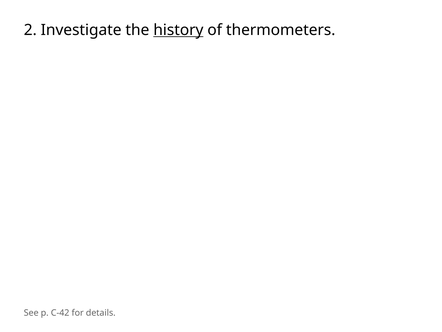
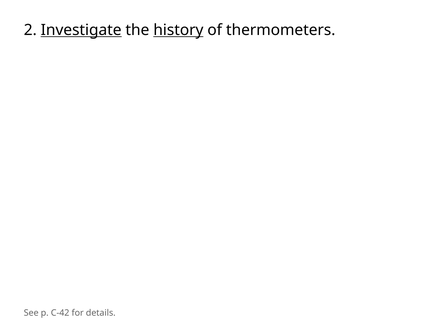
Investigate underline: none -> present (81, 30)
